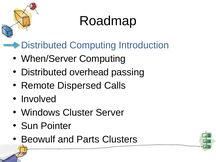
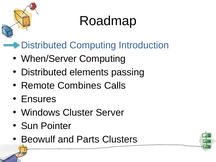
overhead: overhead -> elements (89, 72)
Dispersed: Dispersed -> Combines (79, 86)
Involved: Involved -> Ensures (39, 99)
